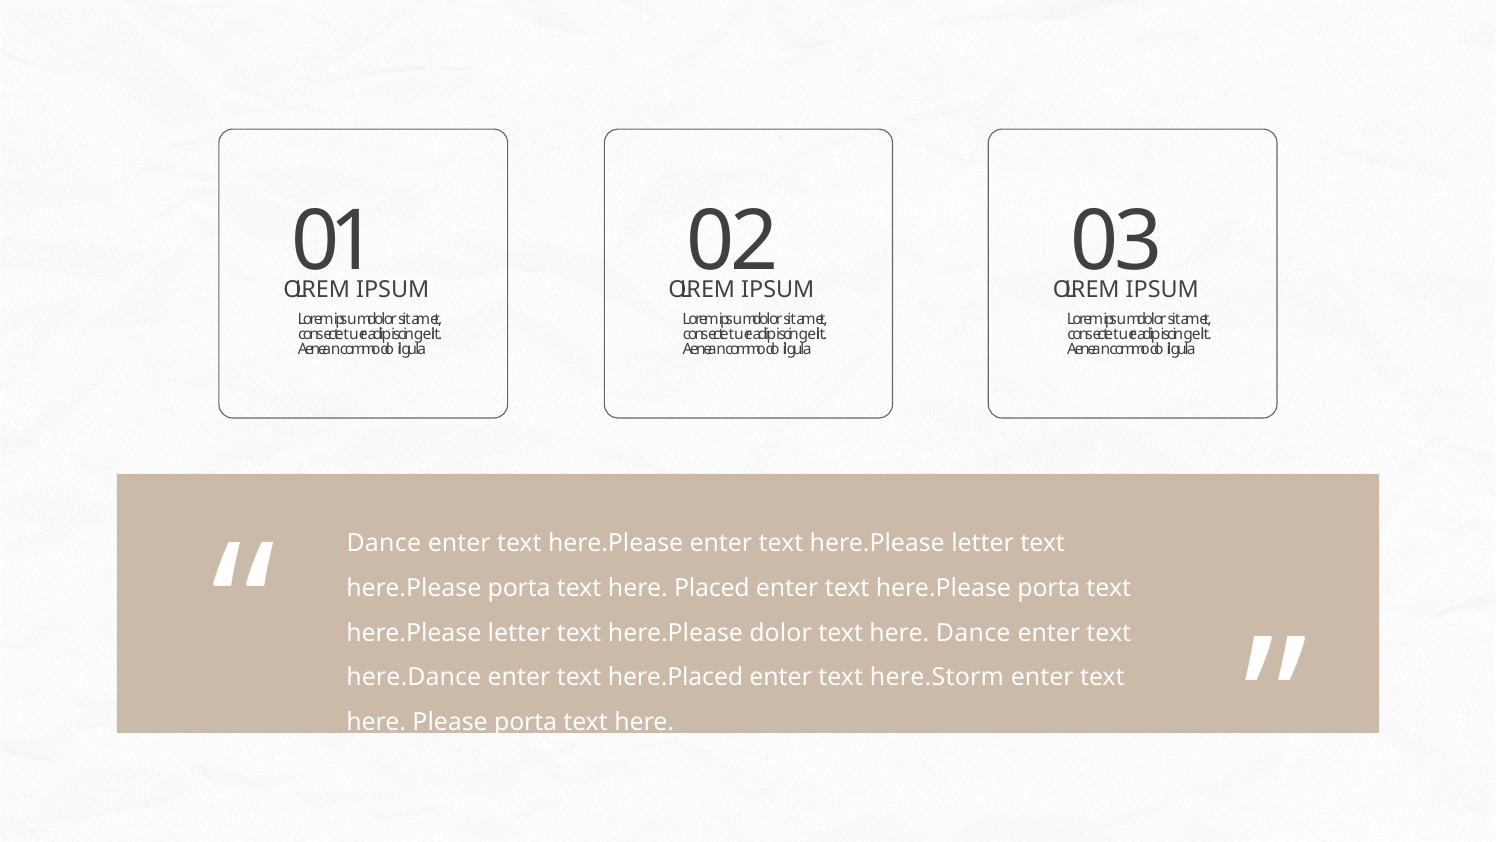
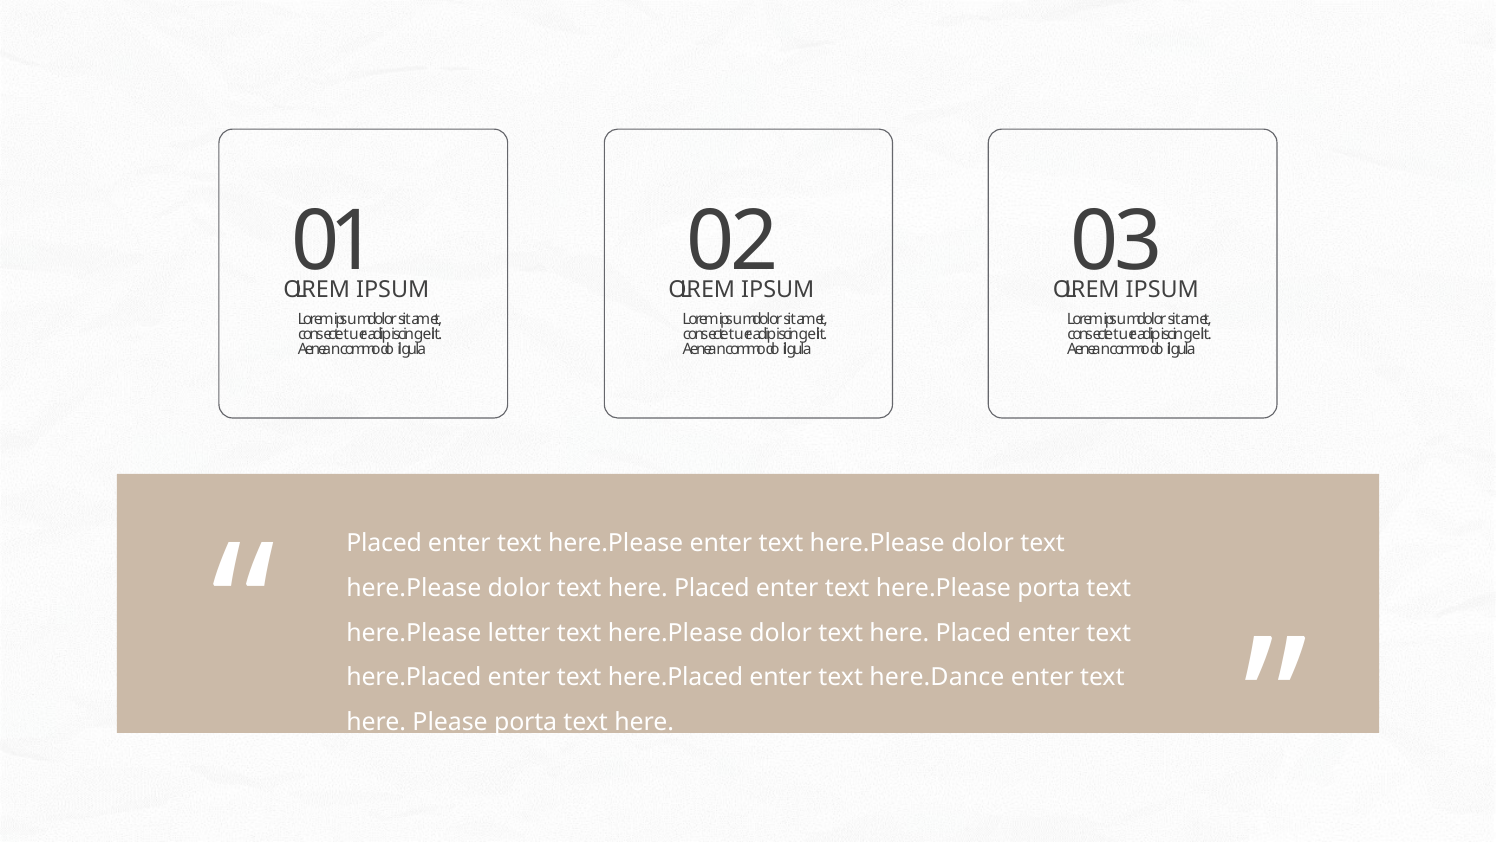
Dance: Dance -> Placed (384, 543)
enter text here.Please letter: letter -> dolor (983, 543)
porta: porta -> dolor (519, 588)
Dance: Dance -> Placed (973, 633)
here.Dance: here.Dance -> here.Placed (414, 677)
here.Storm: here.Storm -> here.Dance (937, 677)
